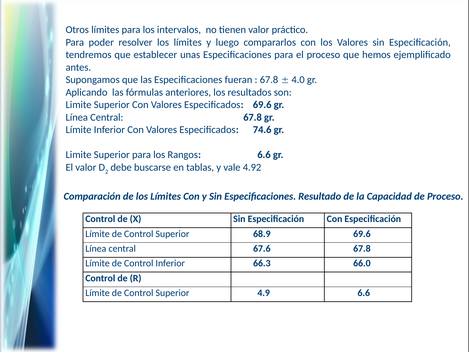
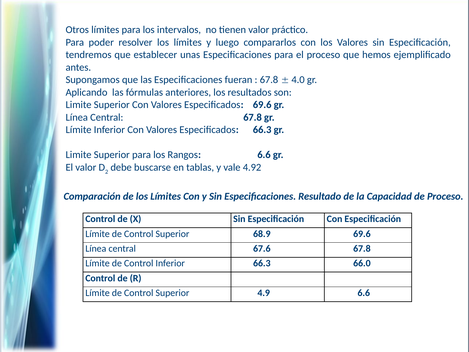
Especificados 74.6: 74.6 -> 66.3 (262, 130)
